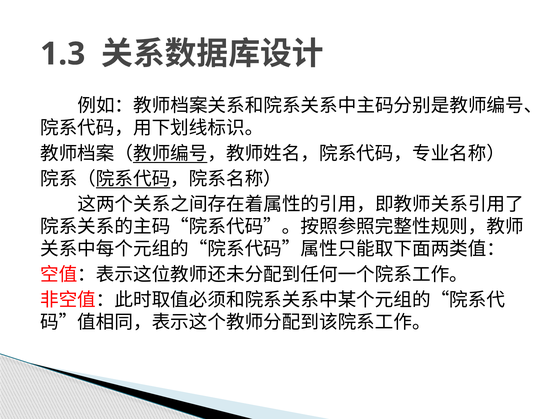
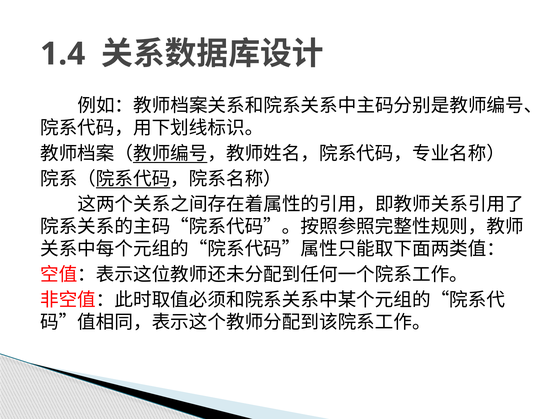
1.3: 1.3 -> 1.4 (63, 54)
